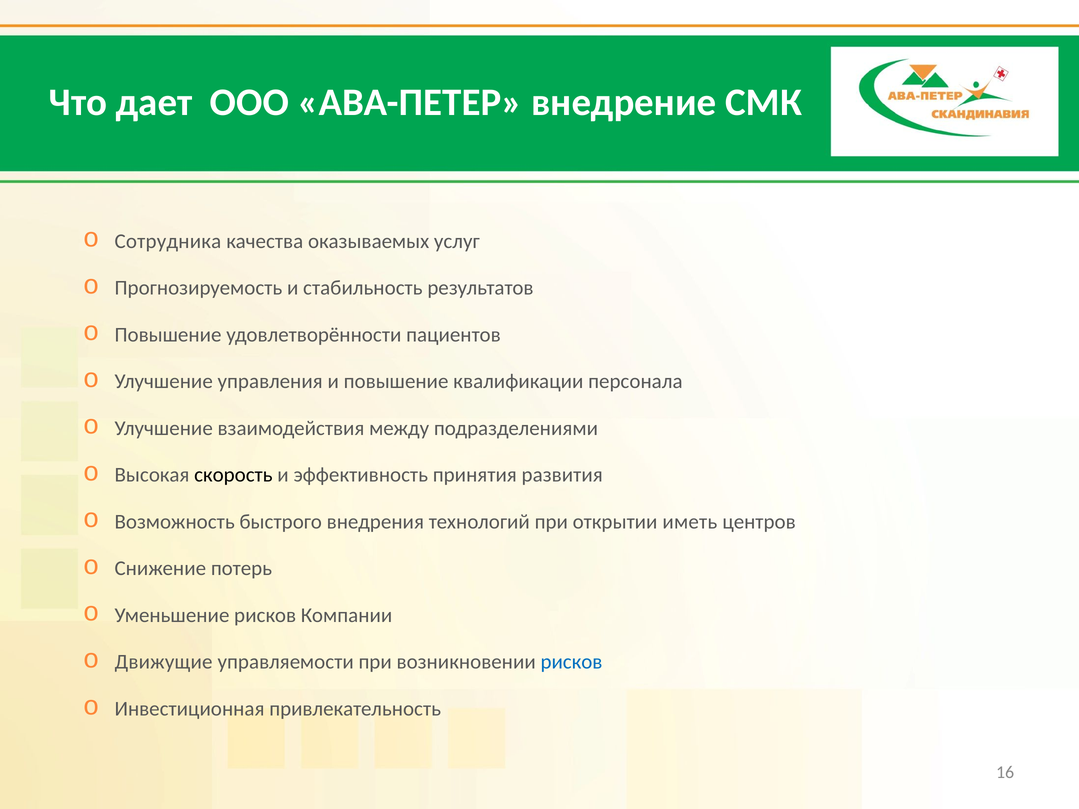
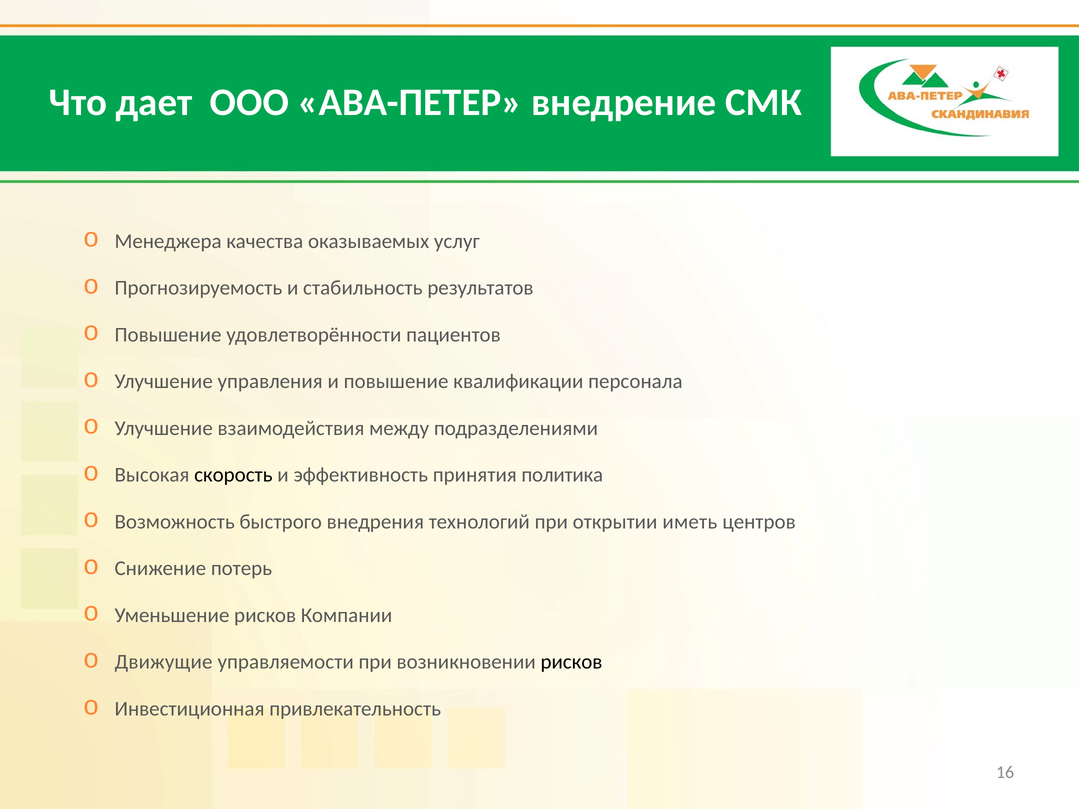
Сотрудника: Сотрудника -> Менеджера (168, 241)
развития: развития -> политика (562, 475)
рисков colour: blue -> black (571, 662)
